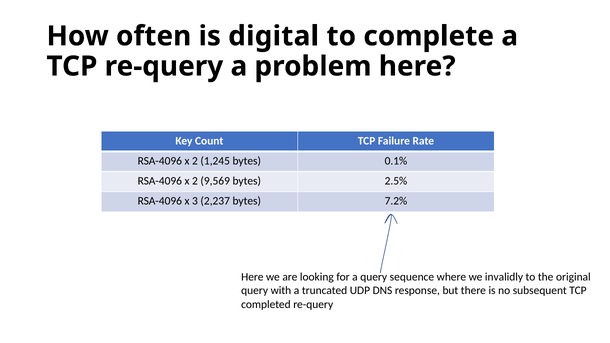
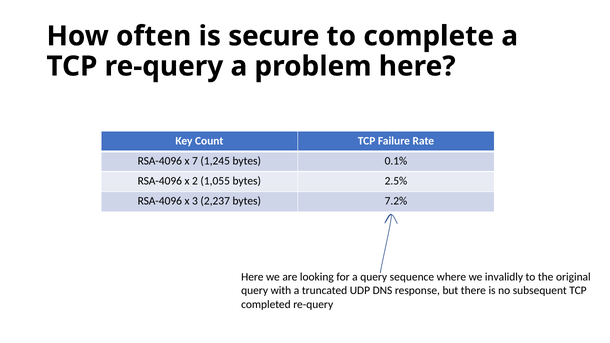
digital: digital -> secure (274, 36)
2: 2 -> 7 (195, 161)
9,569: 9,569 -> 1,055 (215, 181)
